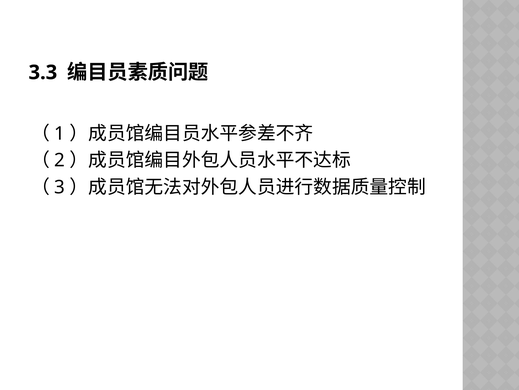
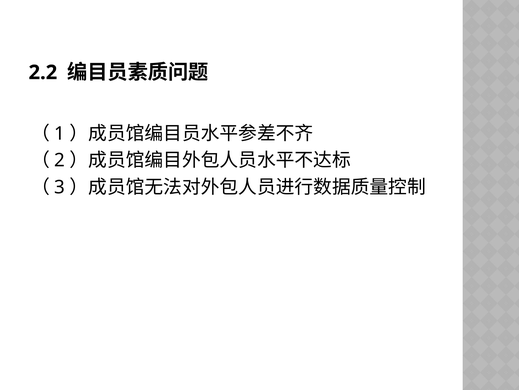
3.3: 3.3 -> 2.2 (43, 72)
